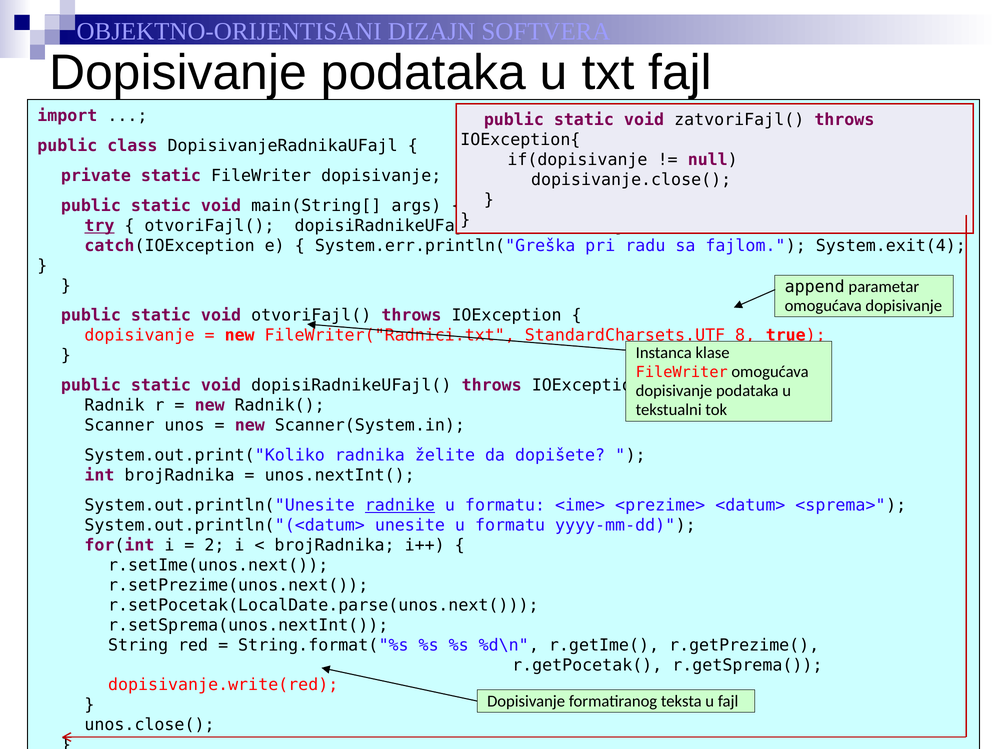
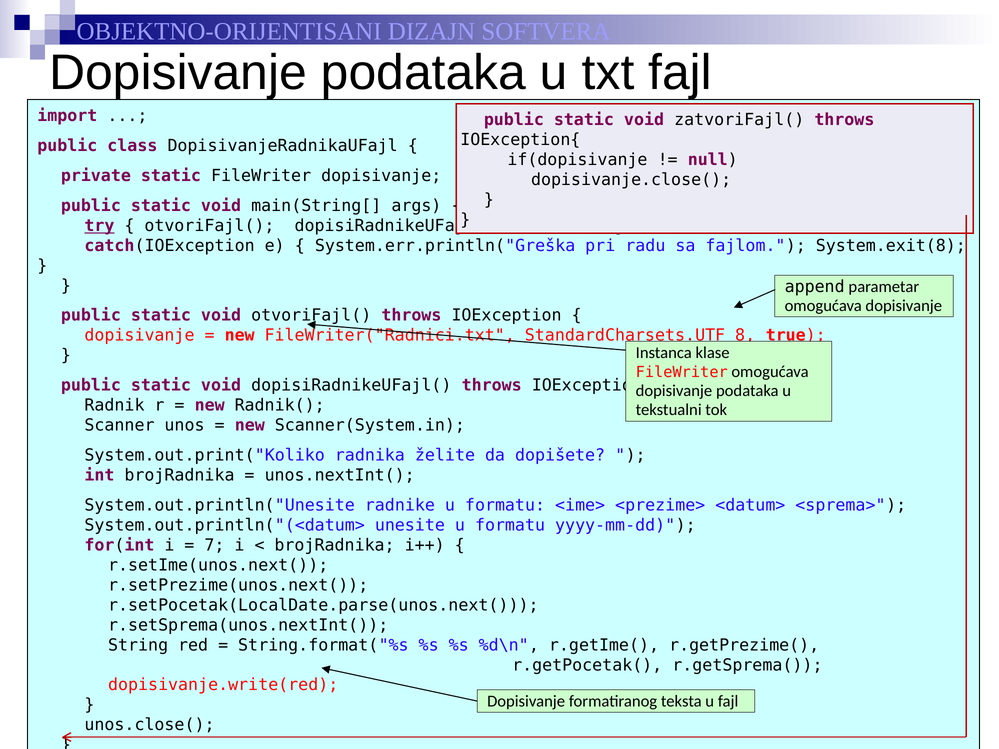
System.exit(4: System.exit(4 -> System.exit(8 (891, 246)
radnike underline: present -> none (400, 505)
2: 2 -> 7 (214, 545)
